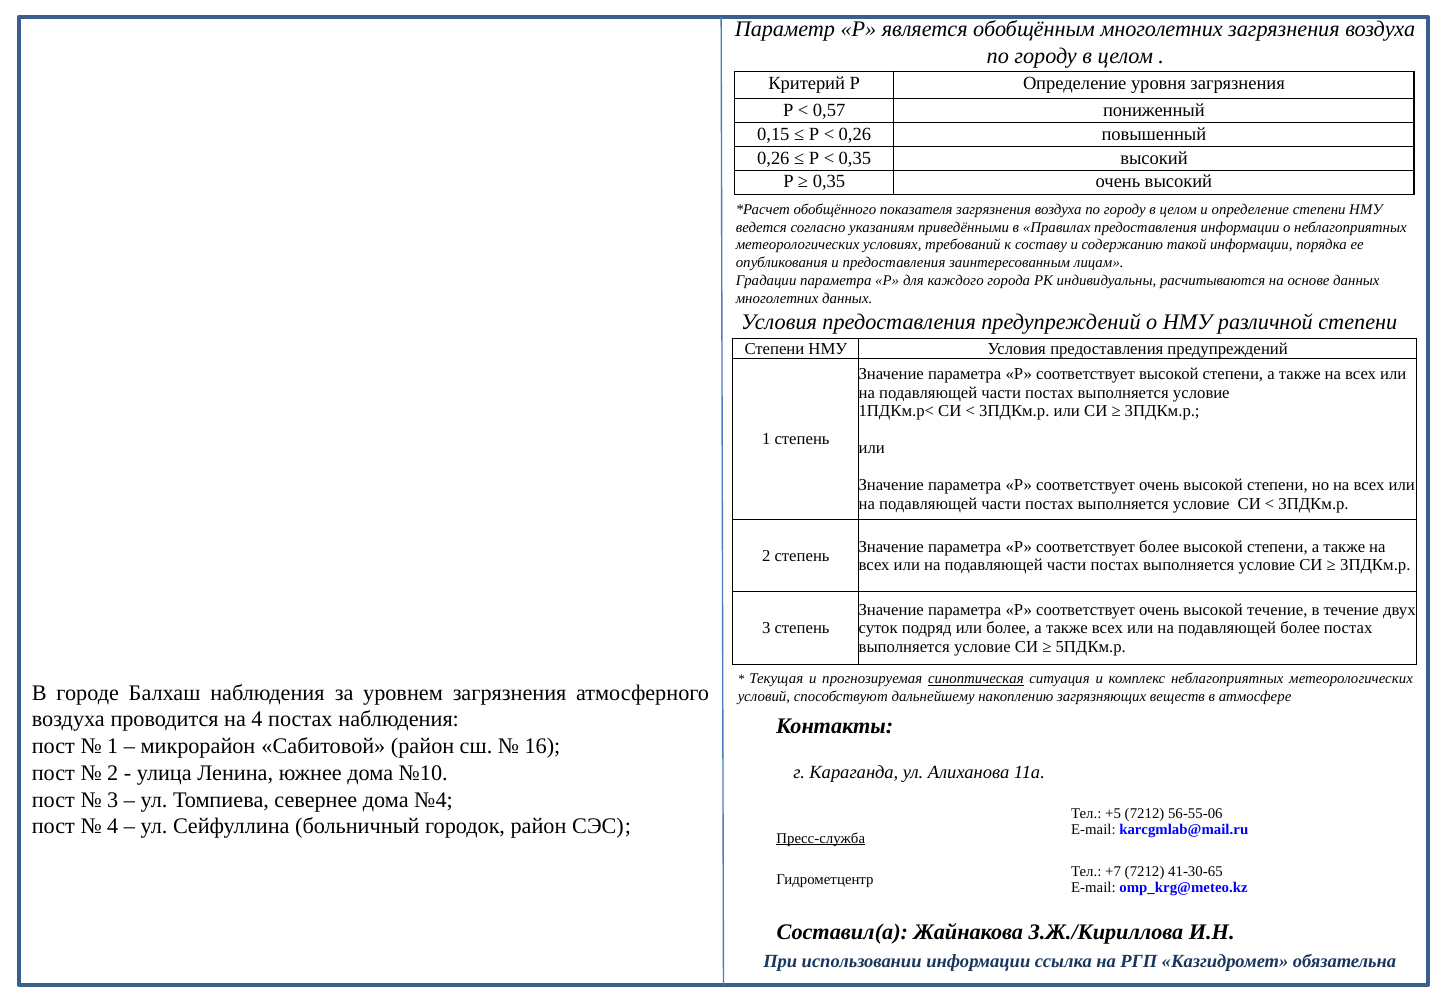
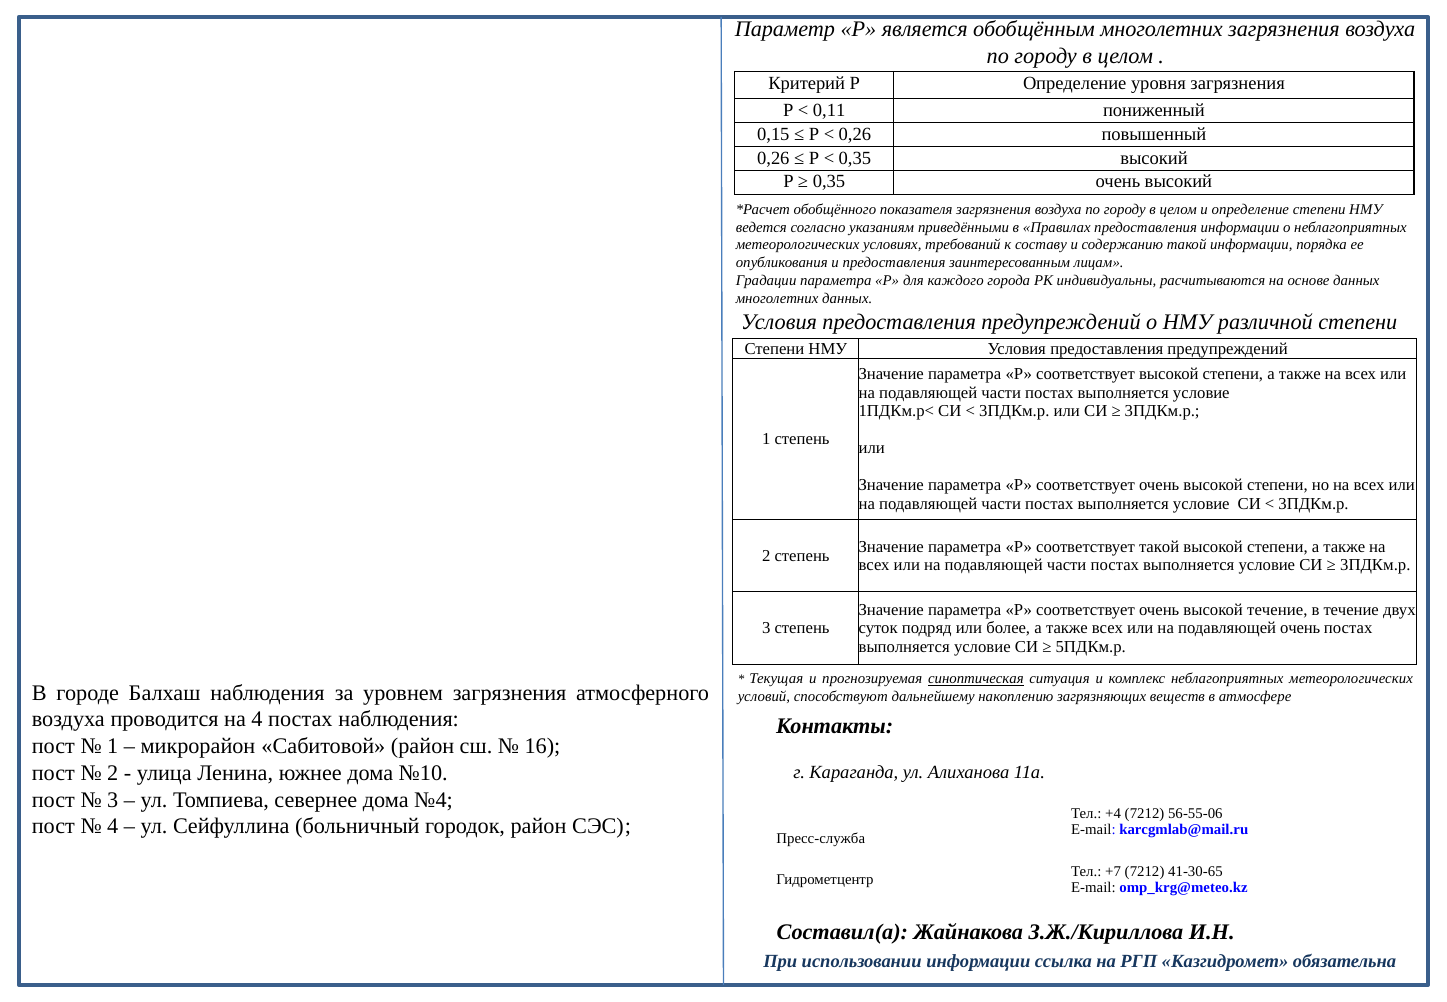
0,57: 0,57 -> 0,11 (829, 110)
соответствует более: более -> такой (1159, 546)
подавляющей более: более -> очень (1300, 628)
+5: +5 -> +4 (1113, 813)
Пресс-служба underline: present -> none (821, 838)
